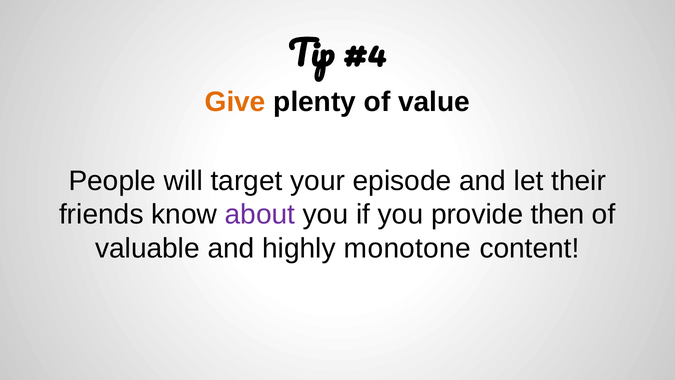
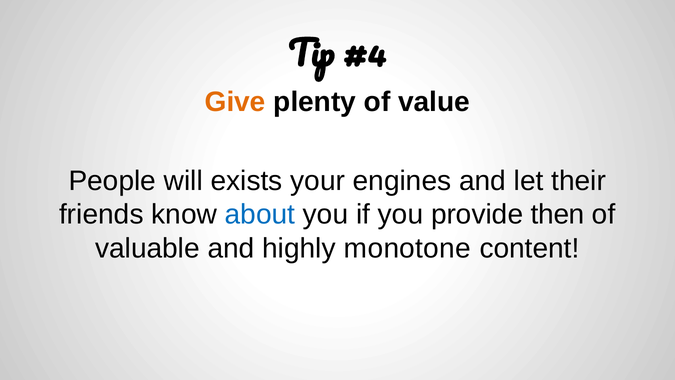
target: target -> exists (247, 181)
episode: episode -> engines (402, 181)
about colour: purple -> blue (260, 214)
